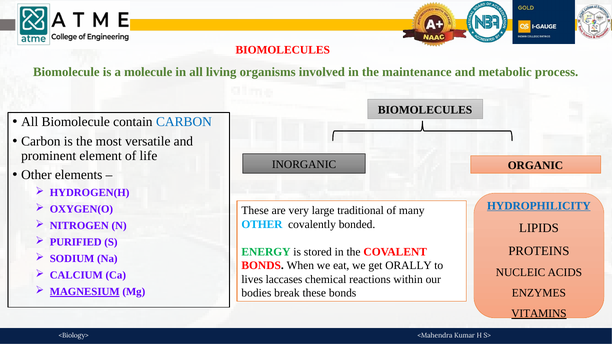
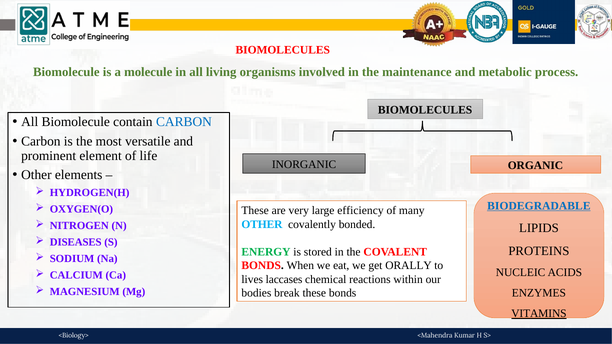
HYDROPHILICITY: HYDROPHILICITY -> BIODEGRADABLE (539, 206)
traditional: traditional -> efficiency (360, 211)
PURIFIED: PURIFIED -> DISEASES (76, 243)
MAGNESIUM underline: present -> none (85, 292)
